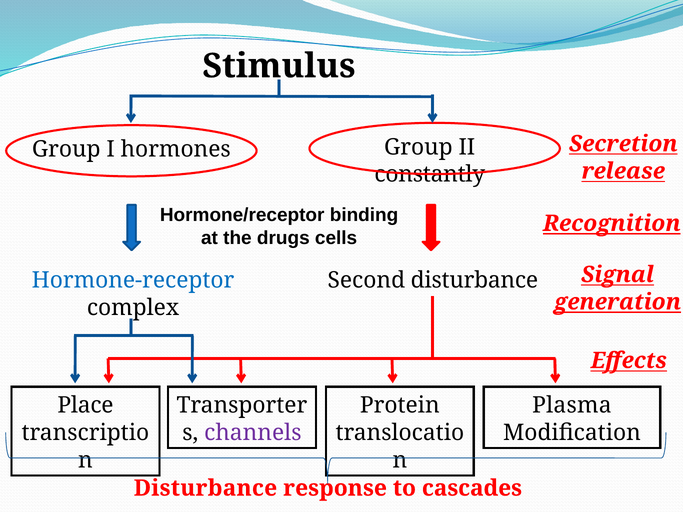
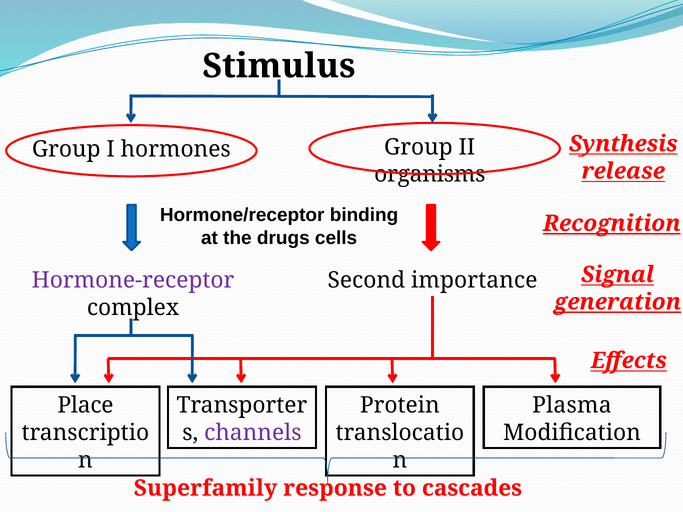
Secretion: Secretion -> Synthesis (623, 144)
constantly: constantly -> organisms (430, 175)
Hormone-receptor colour: blue -> purple (133, 280)
Second disturbance: disturbance -> importance (474, 280)
Disturbance: Disturbance -> Superfamily (205, 488)
